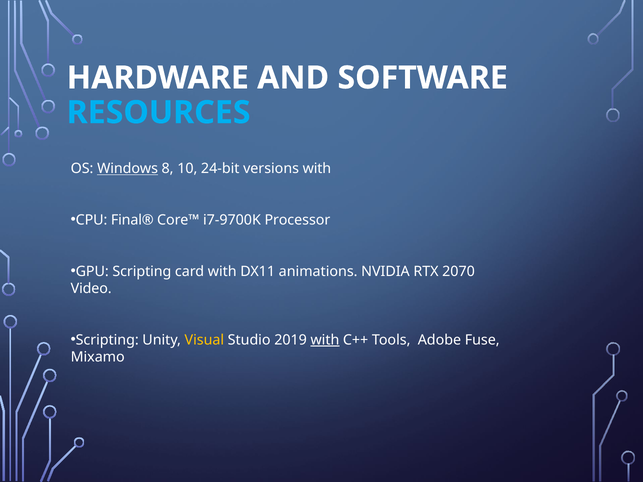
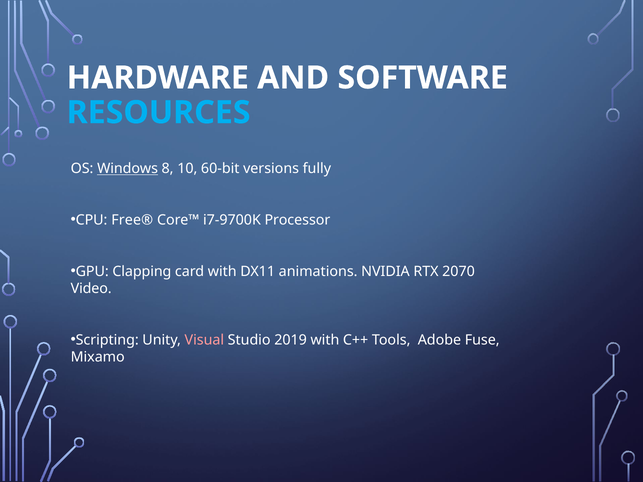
24-bit: 24-bit -> 60-bit (220, 169)
versions with: with -> fully (317, 169)
Final®: Final® -> Free® (132, 220)
GPU Scripting: Scripting -> Clapping (142, 272)
Visual colour: yellow -> pink (204, 340)
with underline: present -> none (325, 340)
